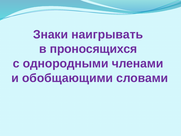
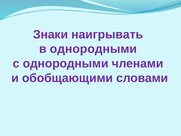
в проносящихся: проносящихся -> однородными (93, 49)
